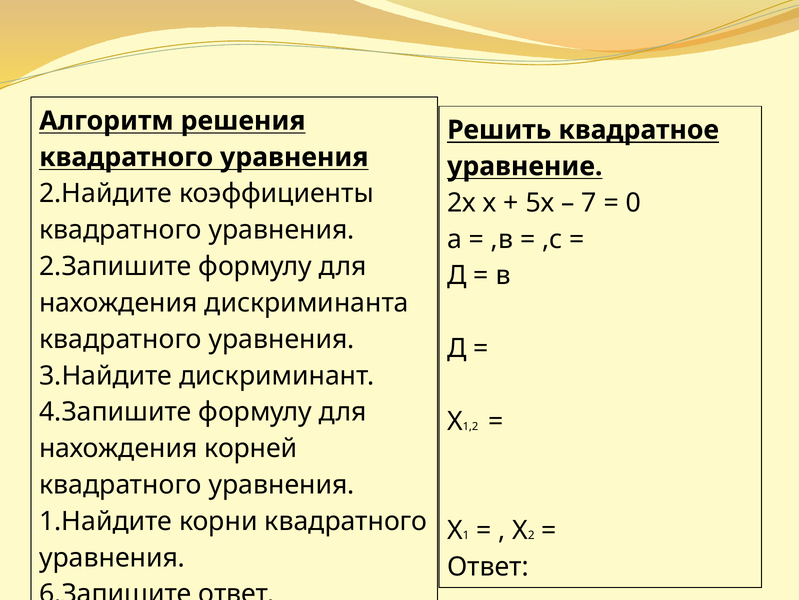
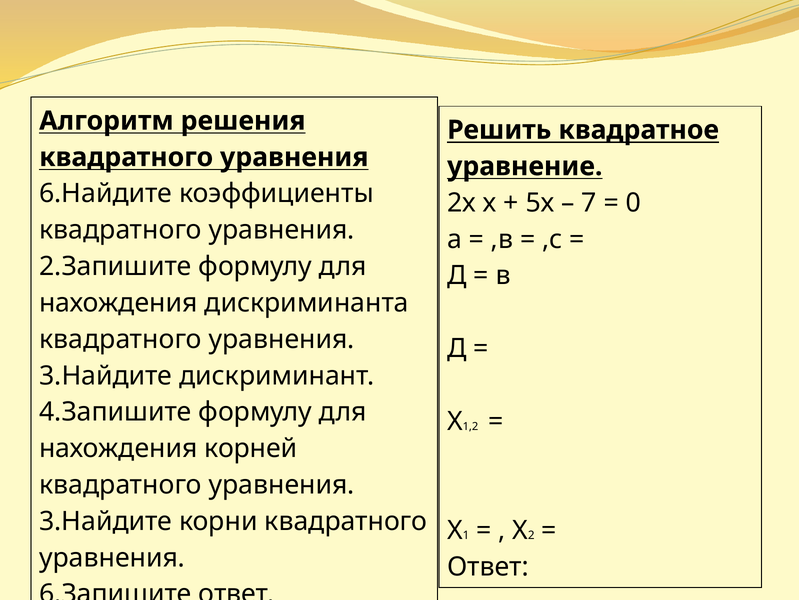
2.Найдите: 2.Найдите -> 6.Найдите (106, 193)
1.Найдите: 1.Найдите -> 3.Найдите (106, 521)
